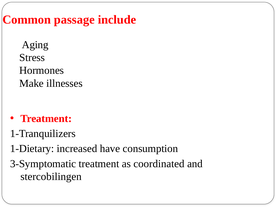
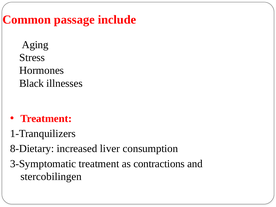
Make: Make -> Black (32, 83)
1-Dietary: 1-Dietary -> 8-Dietary (32, 149)
have: have -> liver (110, 149)
coordinated: coordinated -> contractions (159, 164)
